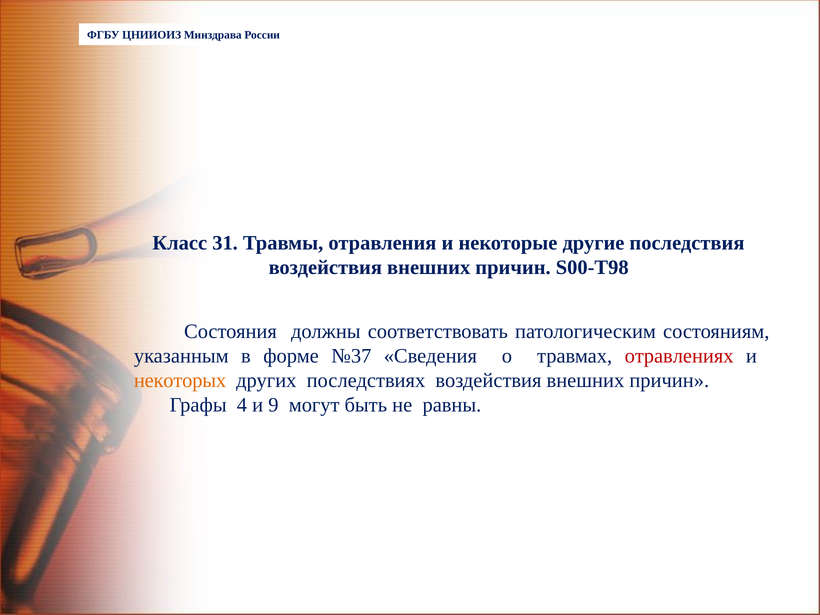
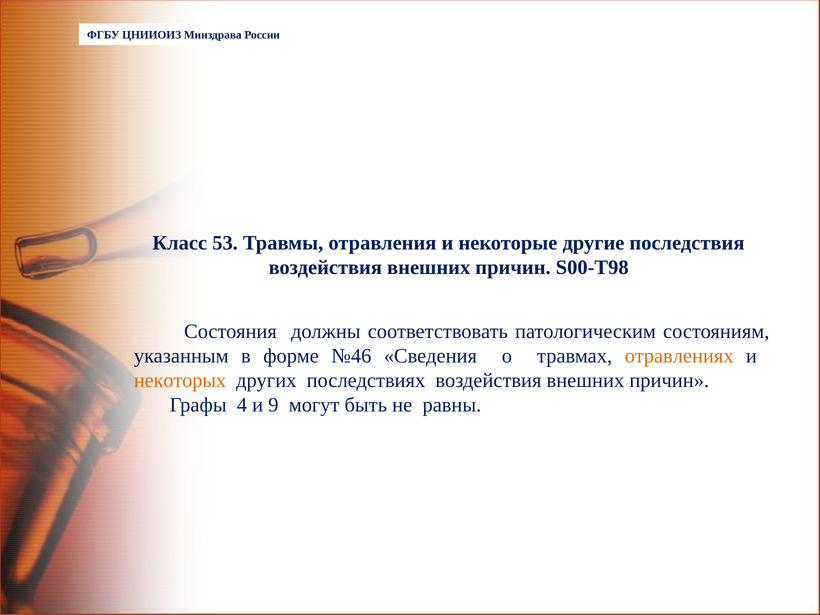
31: 31 -> 53 (225, 243)
№37: №37 -> №46 (351, 356)
отравлениях colour: red -> orange (679, 356)
